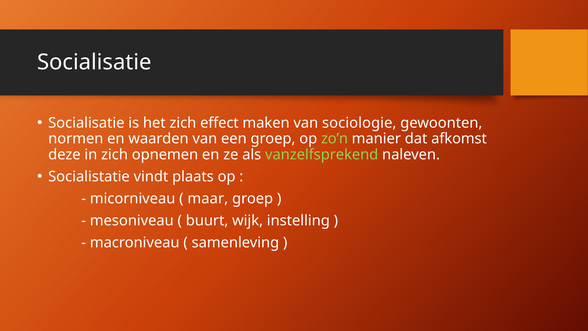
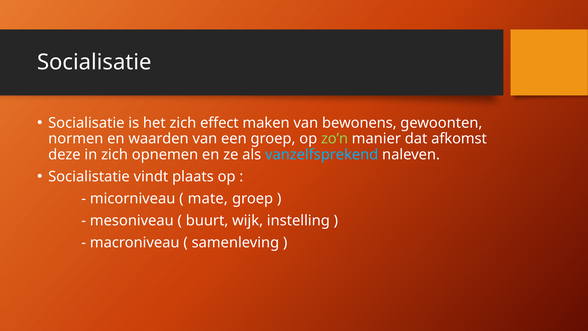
sociologie: sociologie -> bewonens (359, 123)
vanzelfsprekend colour: light green -> light blue (322, 154)
maar: maar -> mate (208, 198)
